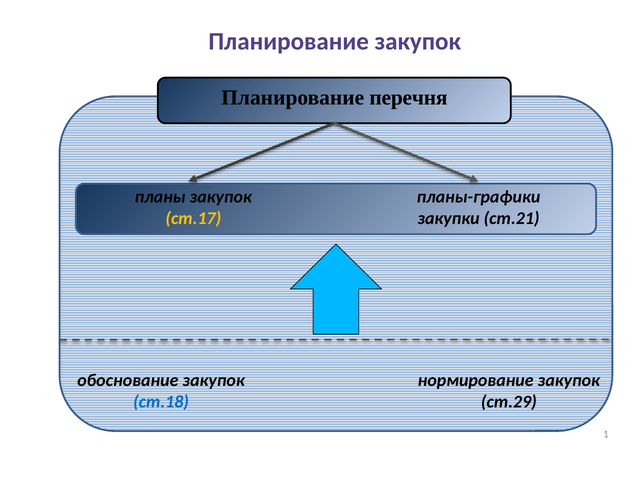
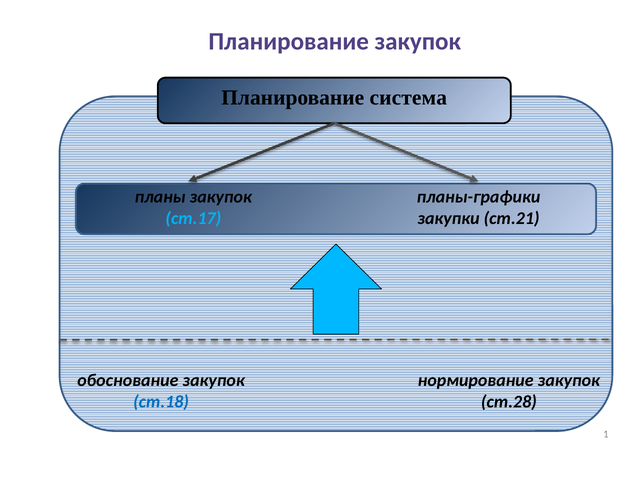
перечня: перечня -> система (408, 97)
ст.17 colour: yellow -> light blue (193, 218)
ст.29: ст.29 -> ст.28 (509, 402)
